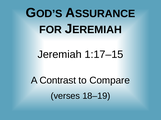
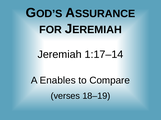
1:17–15: 1:17–15 -> 1:17–14 (104, 55)
Contrast: Contrast -> Enables (58, 81)
